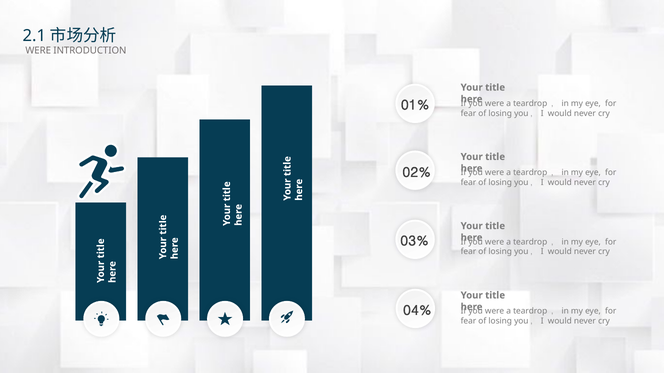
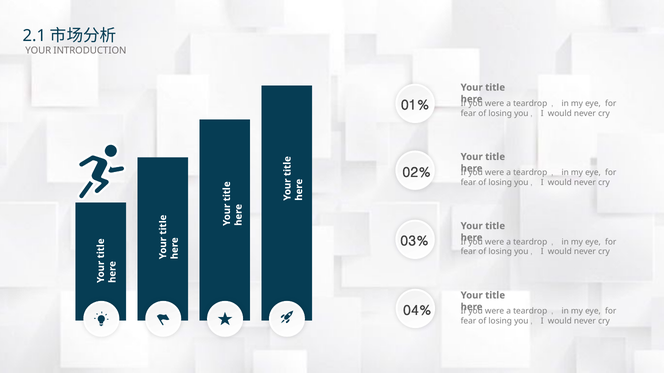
WERE: WERE -> YOUR (38, 51)
